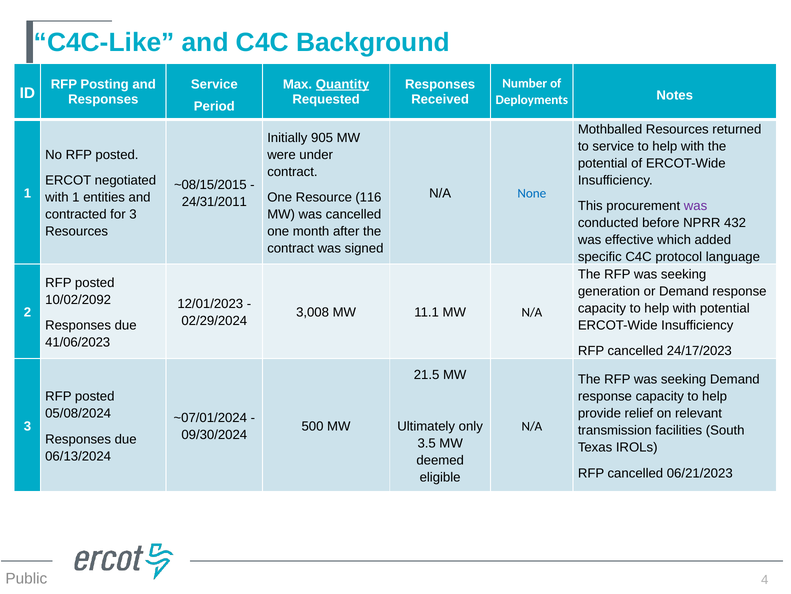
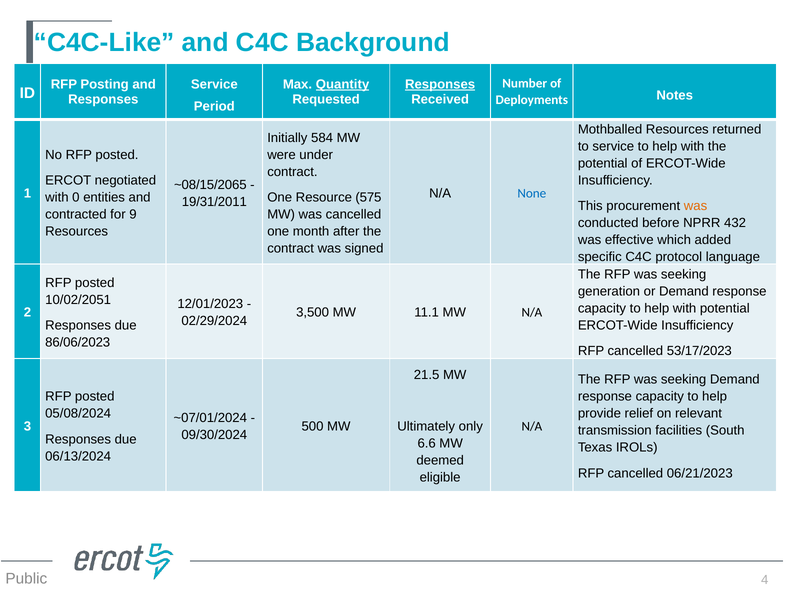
Responses underline: none -> present (440, 84)
905: 905 -> 584 (322, 138)
~08/15/2015: ~08/15/2015 -> ~08/15/2065 (210, 184)
with 1: 1 -> 0 (76, 197)
116: 116 -> 575 (368, 197)
24/31/2011: 24/31/2011 -> 19/31/2011 (214, 201)
was colour: purple -> orange (696, 206)
for 3: 3 -> 9 (133, 214)
10/02/2092: 10/02/2092 -> 10/02/2051 (78, 299)
3,008: 3,008 -> 3,500 (313, 312)
41/06/2023: 41/06/2023 -> 86/06/2023 (78, 342)
24/17/2023: 24/17/2023 -> 53/17/2023 (699, 351)
3.5: 3.5 -> 6.6 (427, 443)
